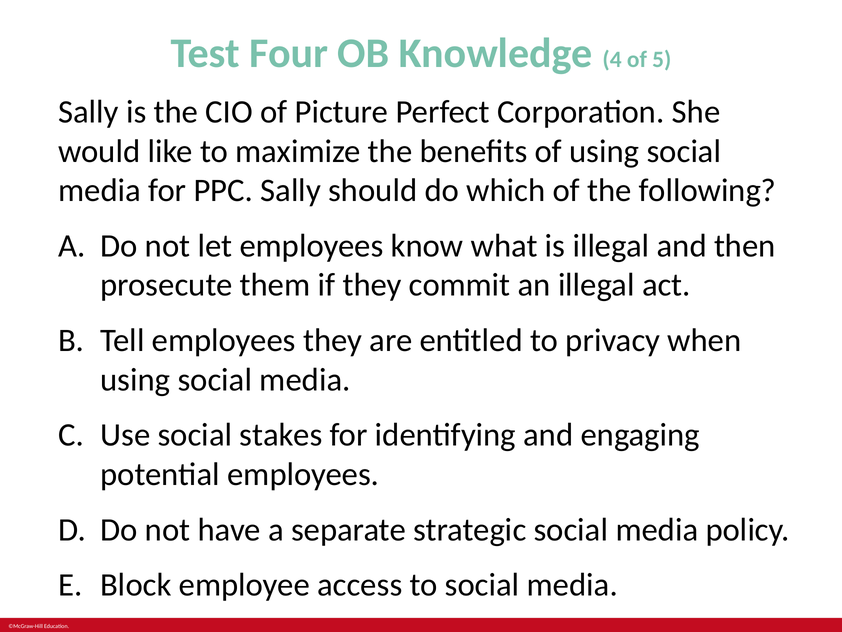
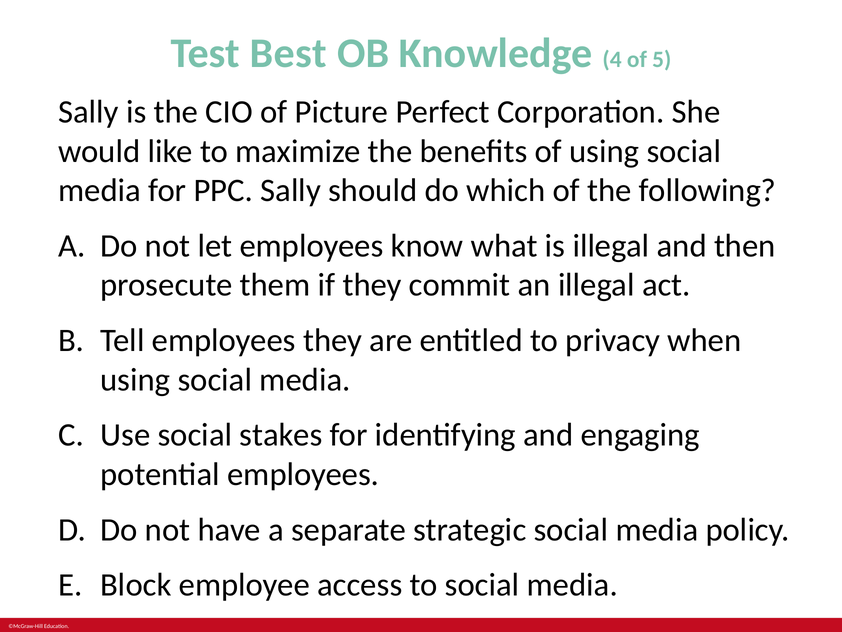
Four: Four -> Best (288, 53)
